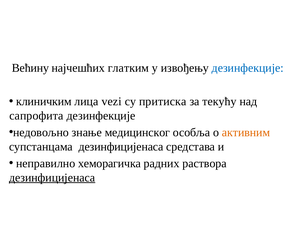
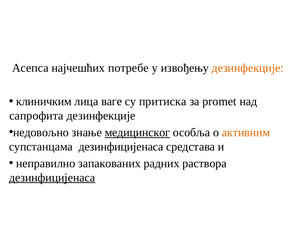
Већину: Већину -> Асепса (30, 68)
глатким: глатким -> потребе (128, 68)
дезинфекције colour: blue -> orange (248, 68)
vezi: vezi -> ваге (112, 101)
текућу: текућу -> promet (219, 101)
медицинског underline: none -> present (137, 132)
хеморагичка: хеморагичка -> запакованих (109, 163)
